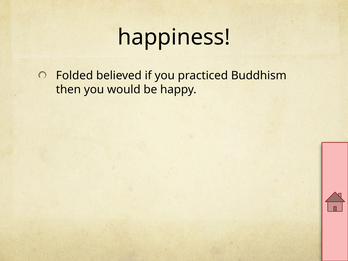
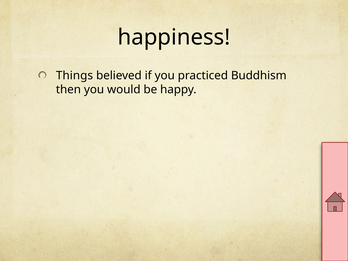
Folded: Folded -> Things (74, 76)
